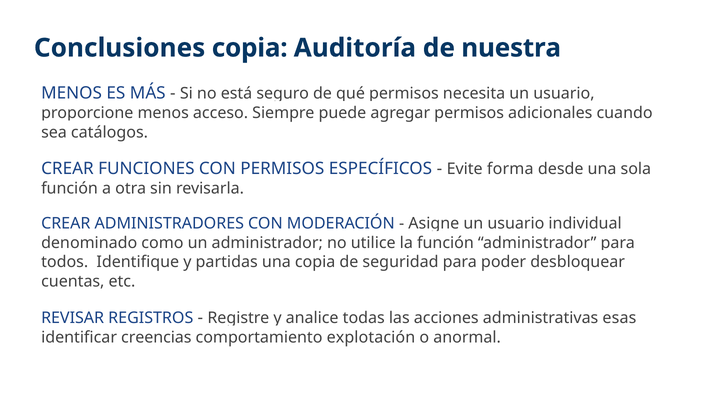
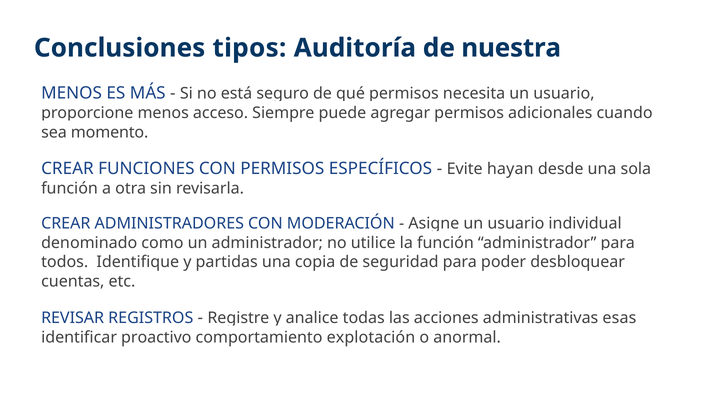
Conclusiones copia: copia -> tipos (249, 48)
catálogos: catálogos -> momento (110, 132)
forma: forma -> hayan (510, 169)
creencias: creencias -> proactivo (156, 337)
